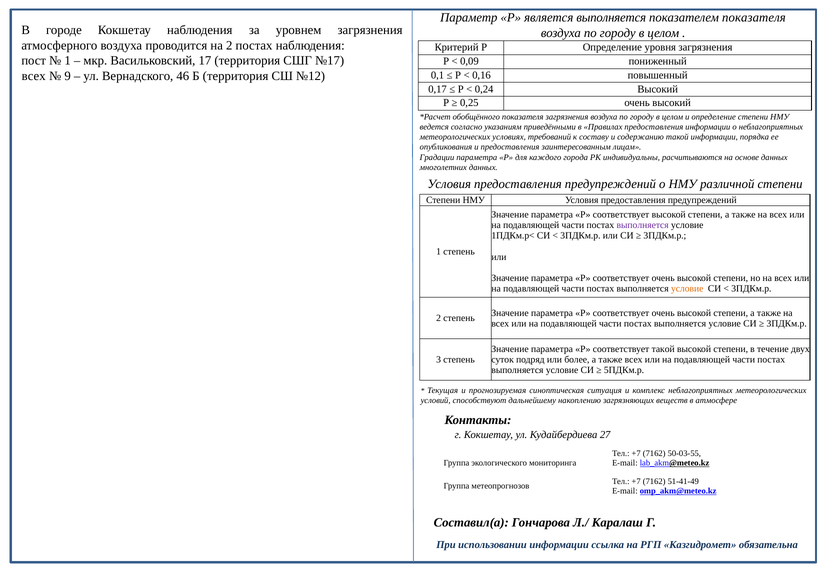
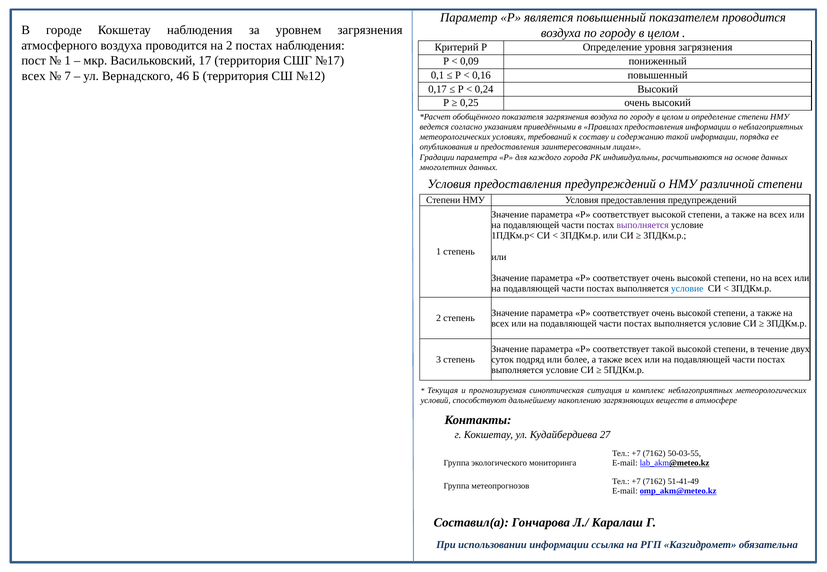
является выполняется: выполняется -> повышенный (611, 18)
показателем показателя: показателя -> проводится (754, 18)
9: 9 -> 7 (68, 76)
условие colour: orange -> blue (687, 289)
